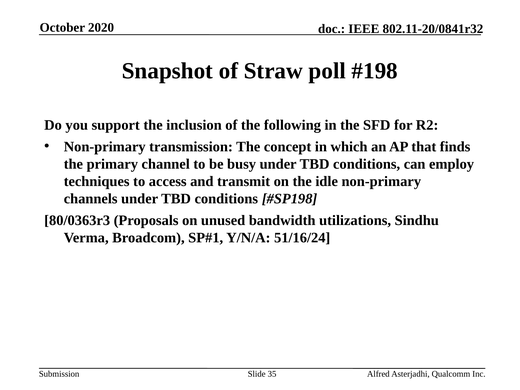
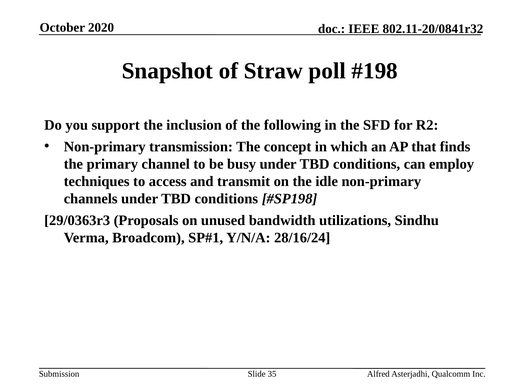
80/0363r3: 80/0363r3 -> 29/0363r3 (77, 220)
51/16/24: 51/16/24 -> 28/16/24 (302, 238)
